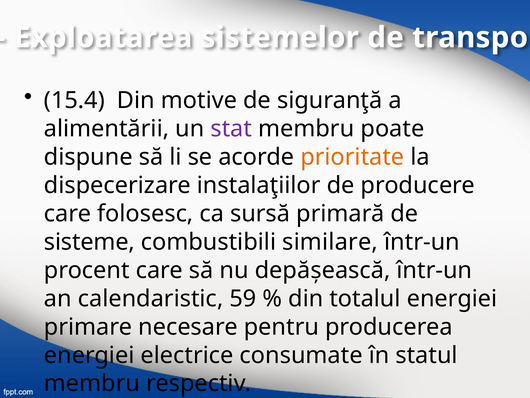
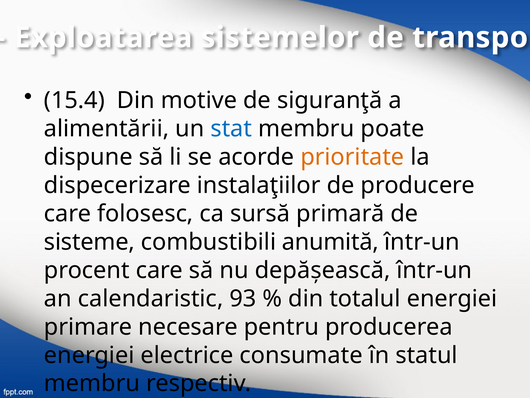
stat colour: purple -> blue (231, 129)
similare: similare -> anumită (330, 242)
59: 59 -> 93 (243, 298)
